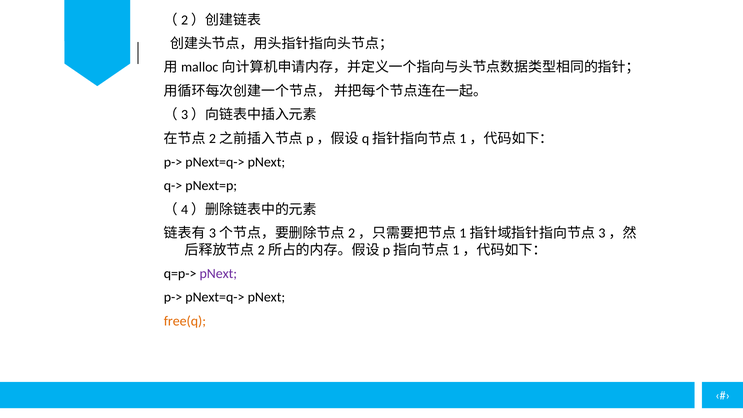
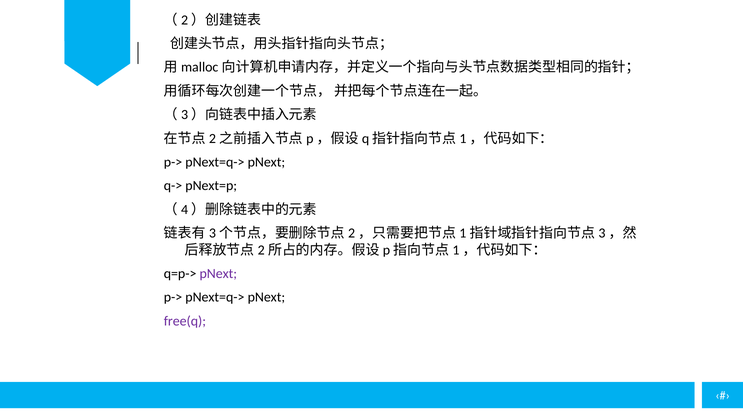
free(q colour: orange -> purple (185, 321)
